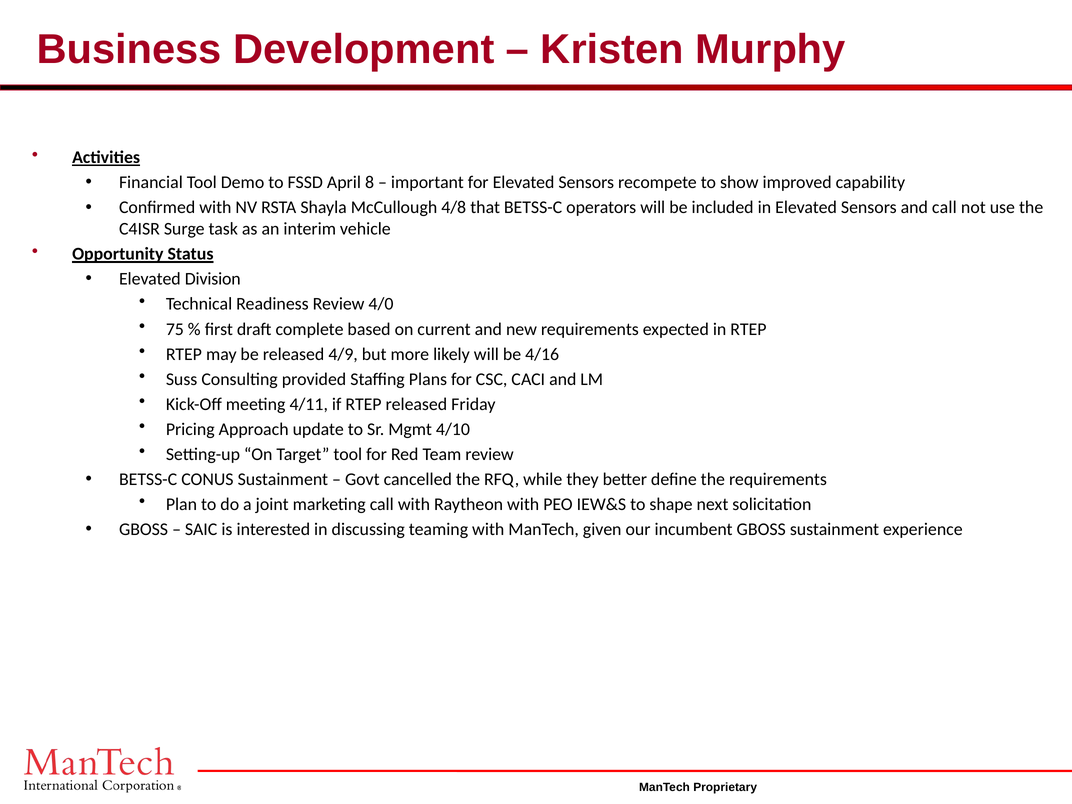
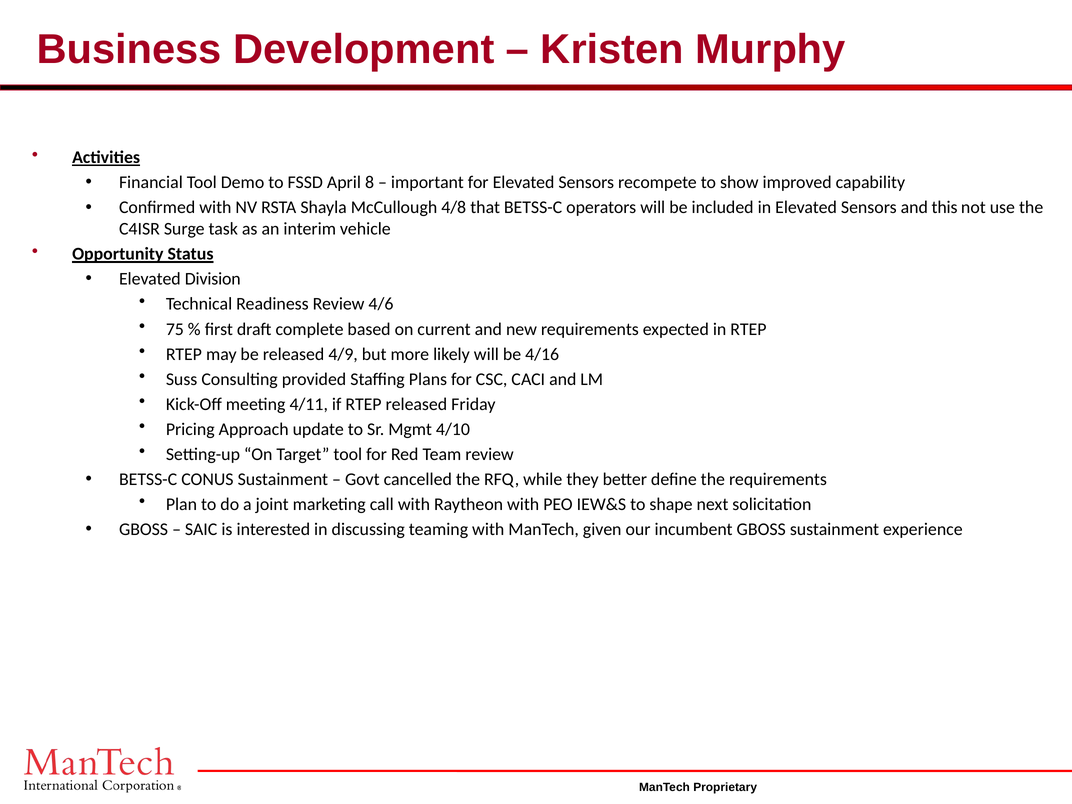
and call: call -> this (945, 208)
4/0: 4/0 -> 4/6 (381, 304)
